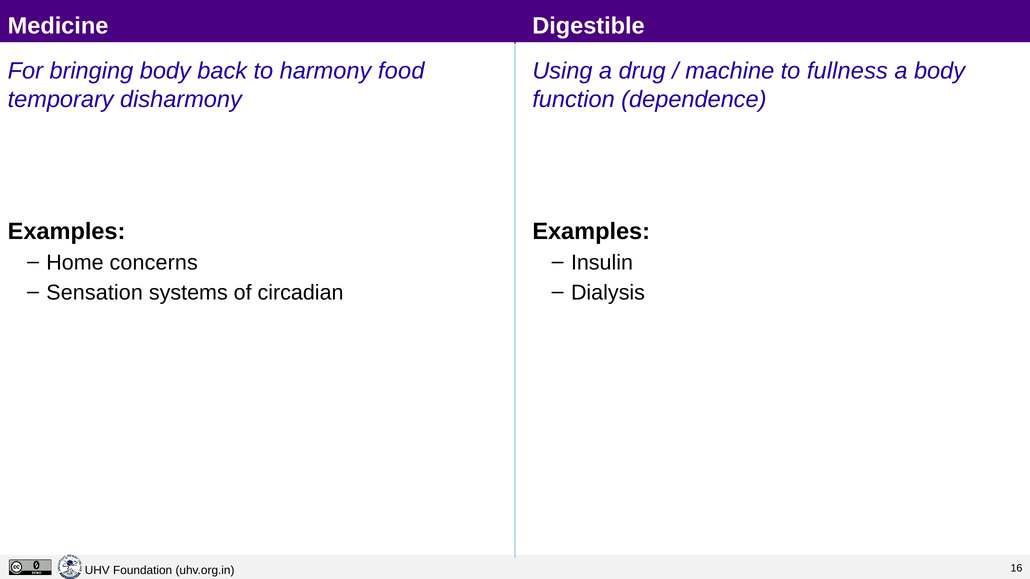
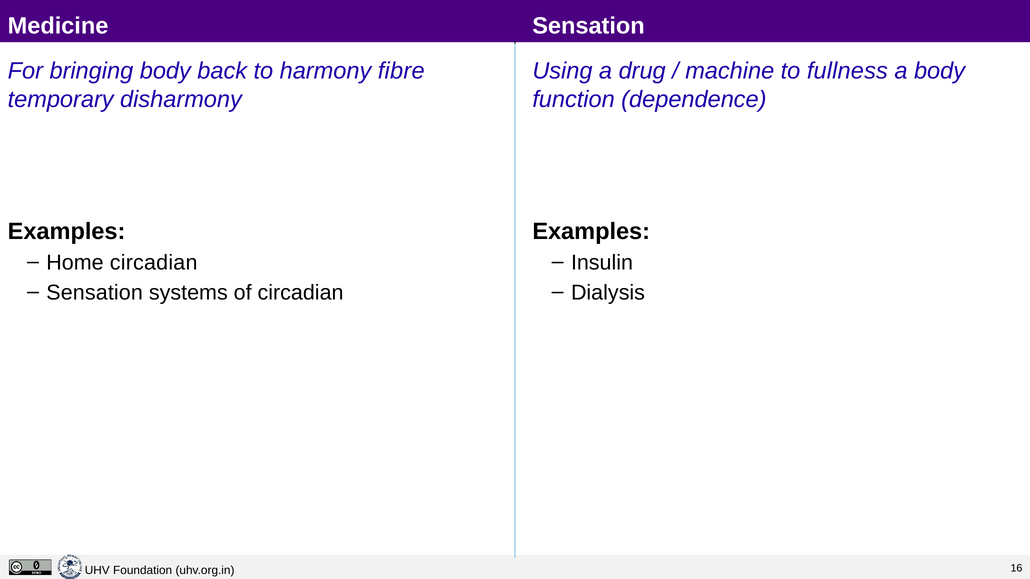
Medicine Digestible: Digestible -> Sensation (588, 26)
food: food -> fibre (401, 71)
Home concerns: concerns -> circadian (154, 263)
